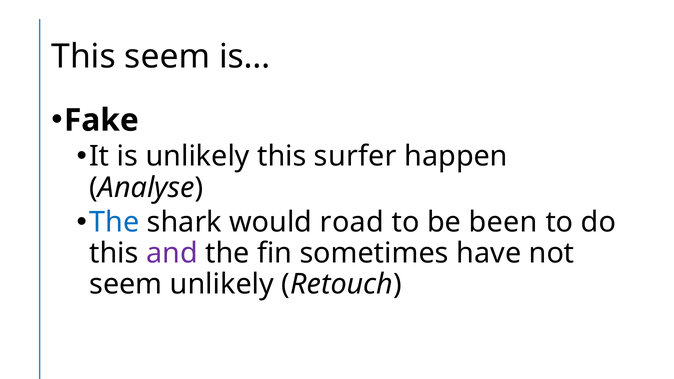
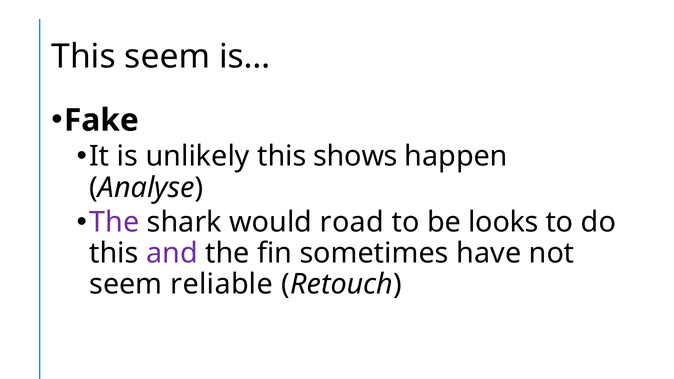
surfer: surfer -> shows (356, 156)
The colour: blue -> purple (114, 222)
been: been -> looks (503, 222)
seem unlikely: unlikely -> reliable (222, 284)
